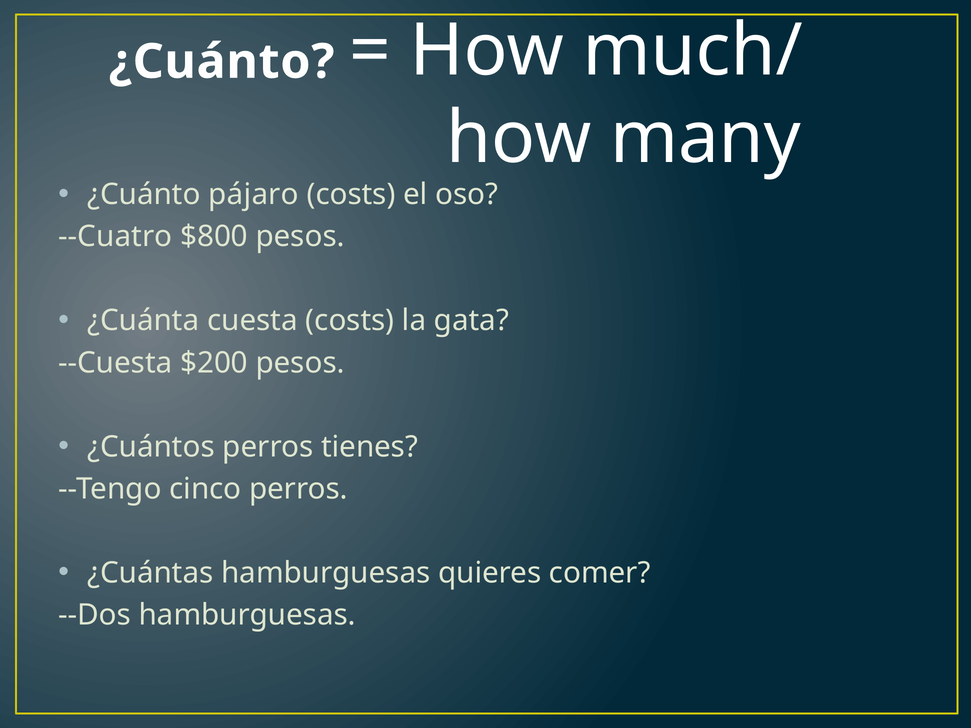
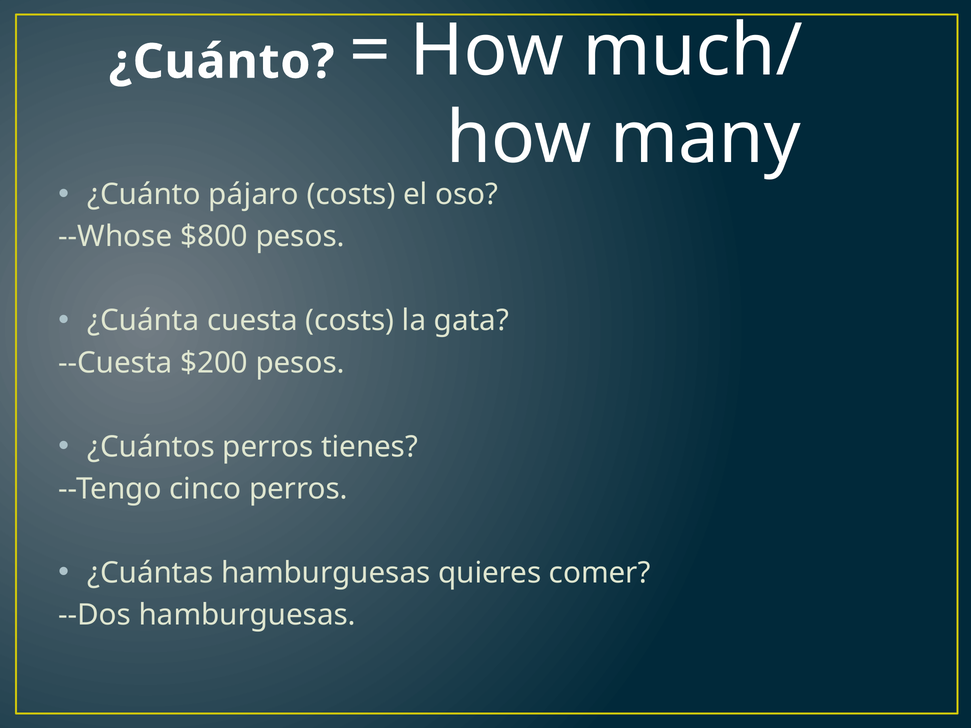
--Cuatro: --Cuatro -> --Whose (115, 237)
